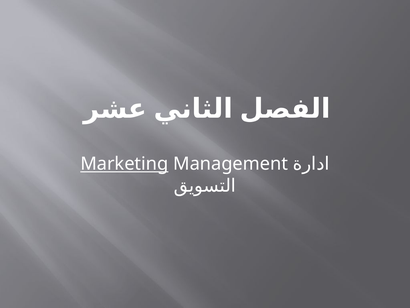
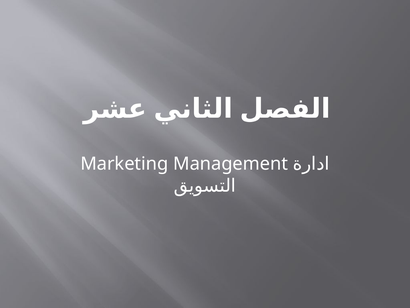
Marketing underline: present -> none (124, 164)
